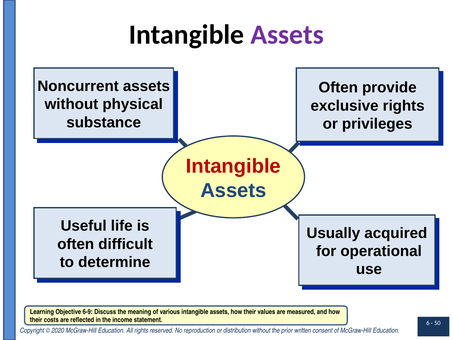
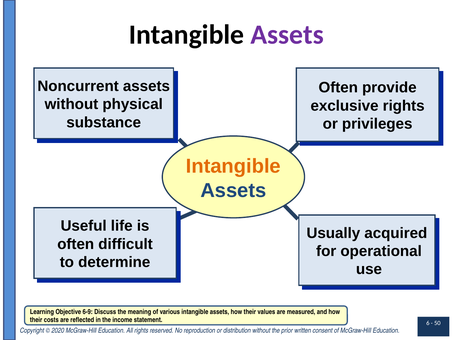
Intangible colour: red -> orange (233, 166)
